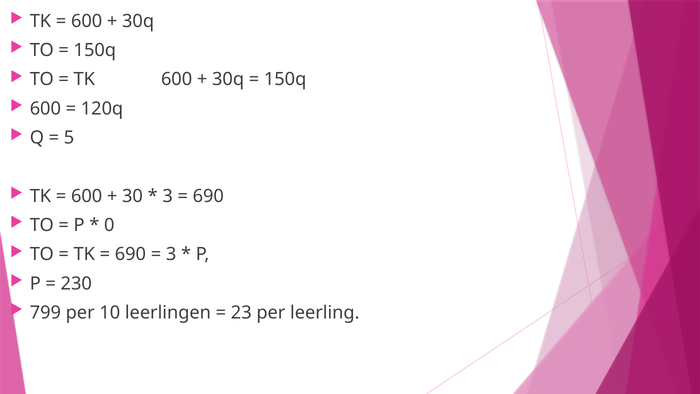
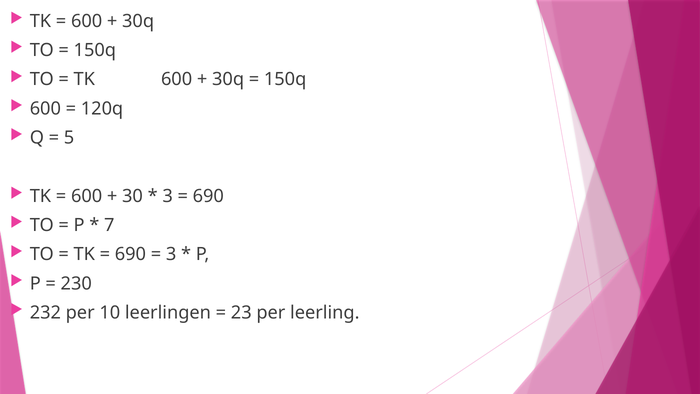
0: 0 -> 7 (109, 225)
799: 799 -> 232 (45, 312)
